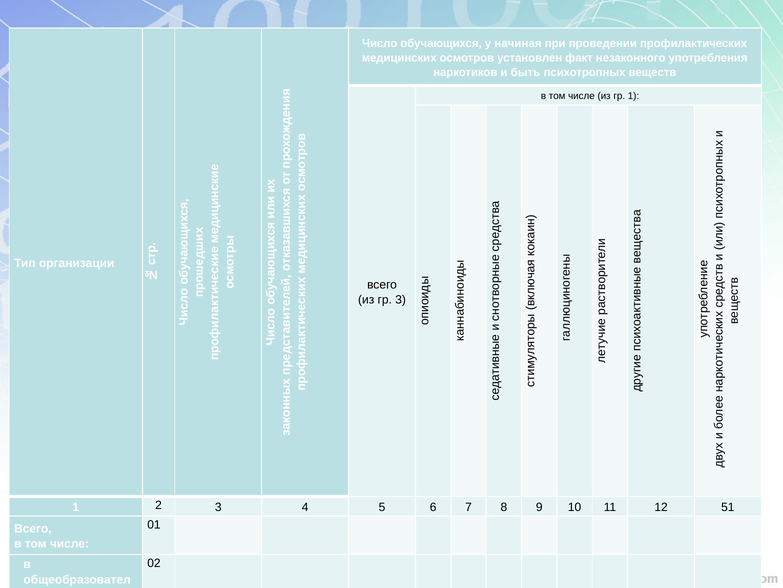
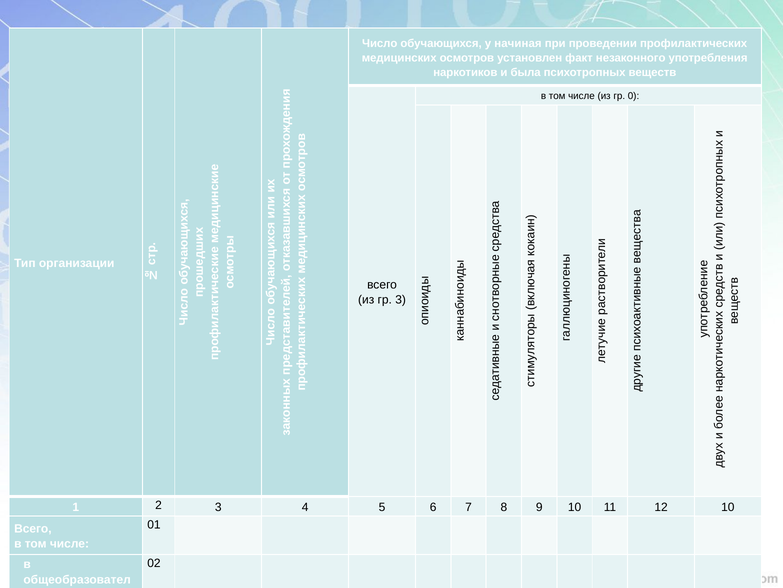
быть: быть -> была (526, 72)
гр 1: 1 -> 0 (634, 96)
12 51: 51 -> 10 (728, 507)
